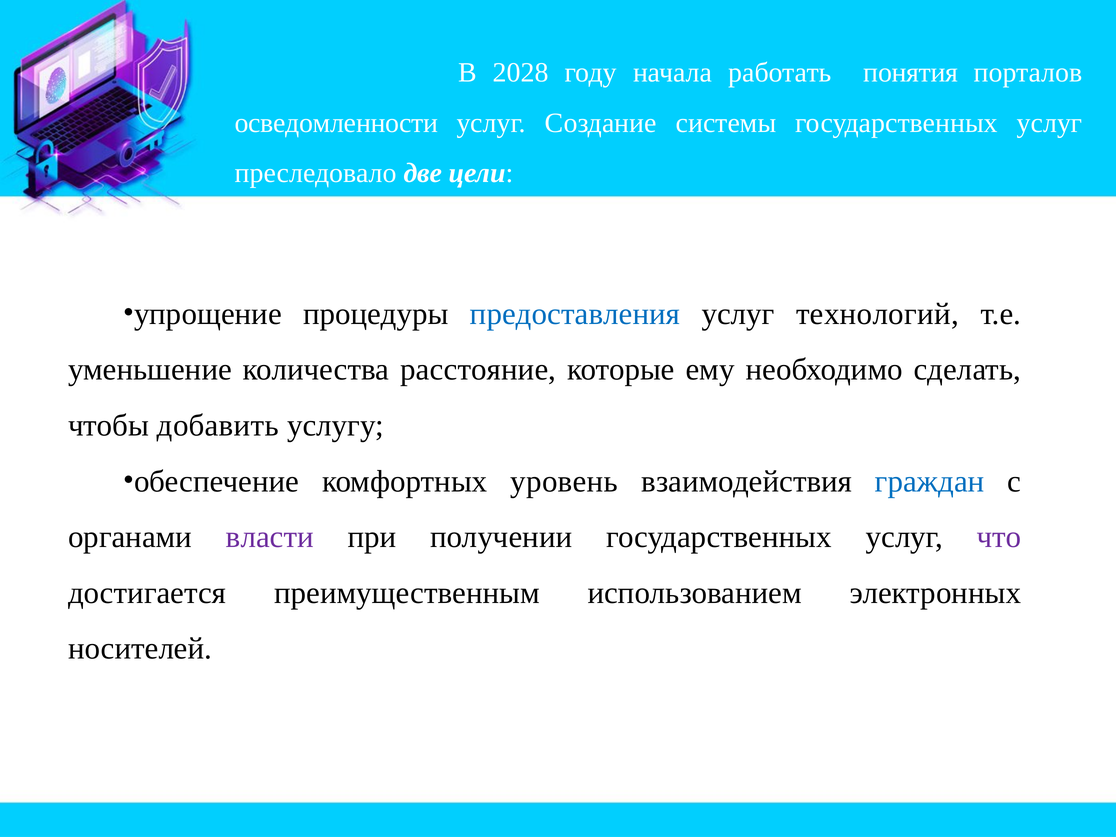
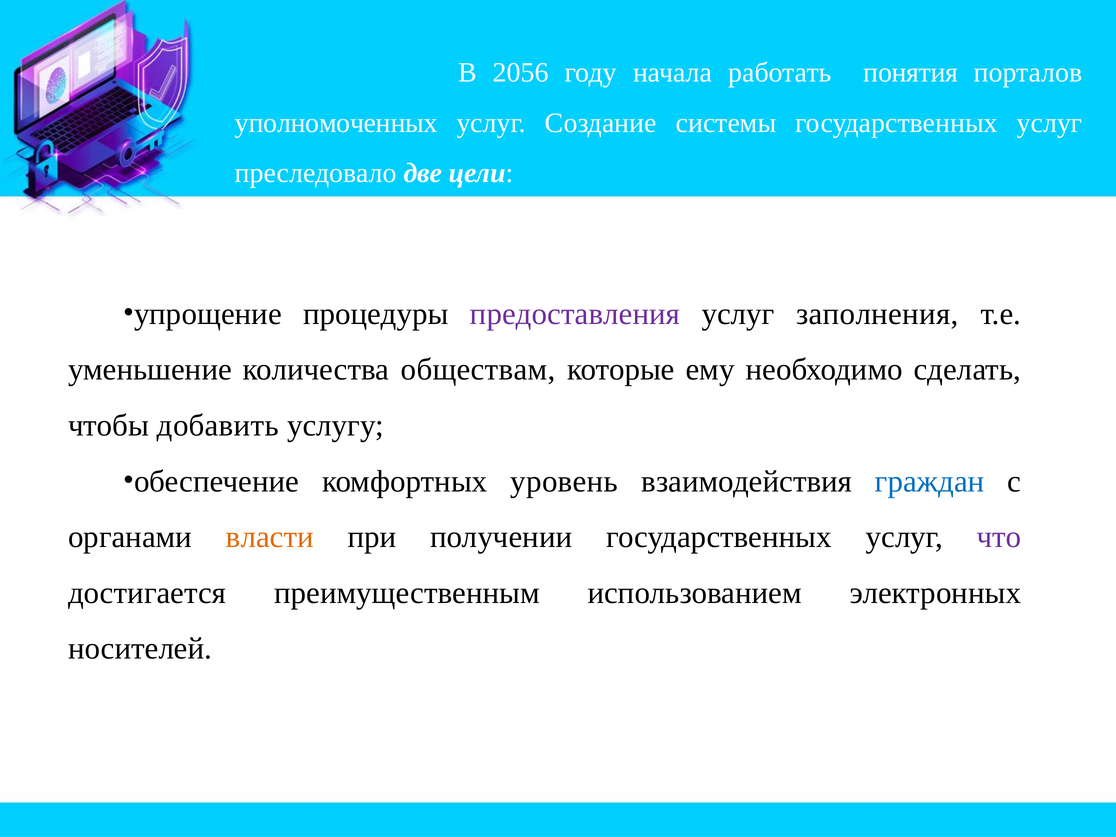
2028: 2028 -> 2056 (521, 73)
осведомленности: осведомленности -> уполномоченных (336, 123)
предоставления colour: blue -> purple (575, 314)
технологий: технологий -> заполнения (877, 314)
расстояние: расстояние -> обществам (478, 370)
власти colour: purple -> orange (270, 537)
